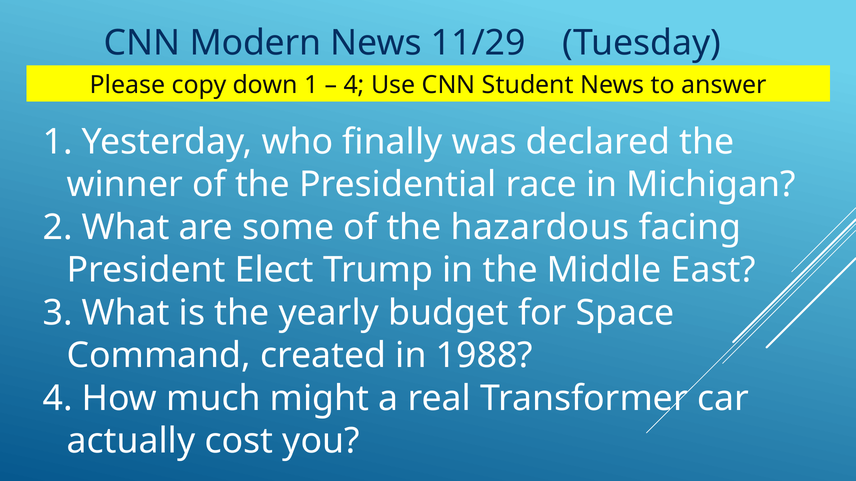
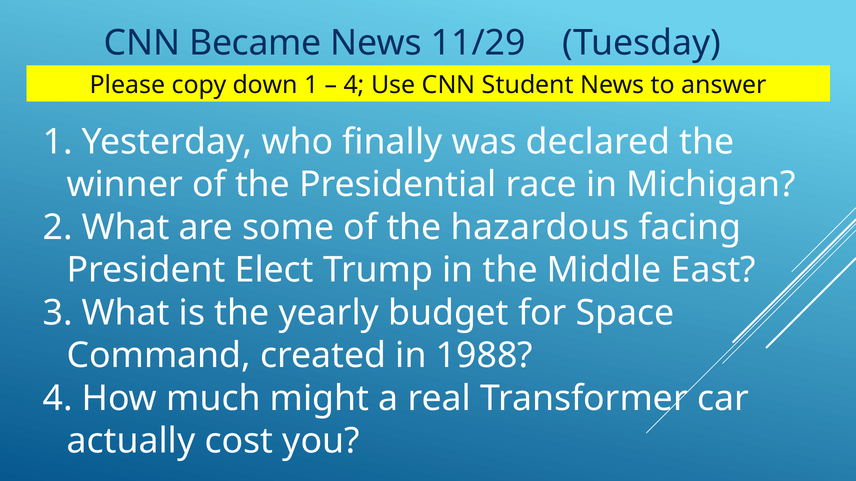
Modern: Modern -> Became (255, 43)
